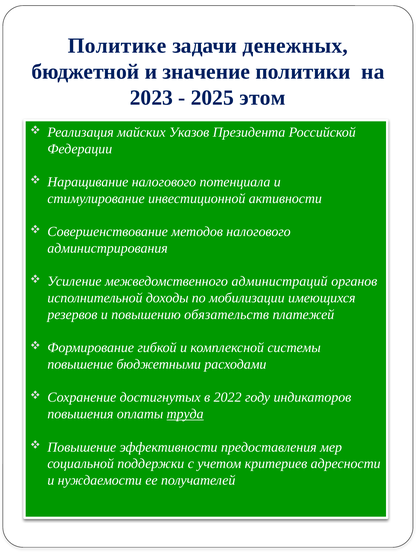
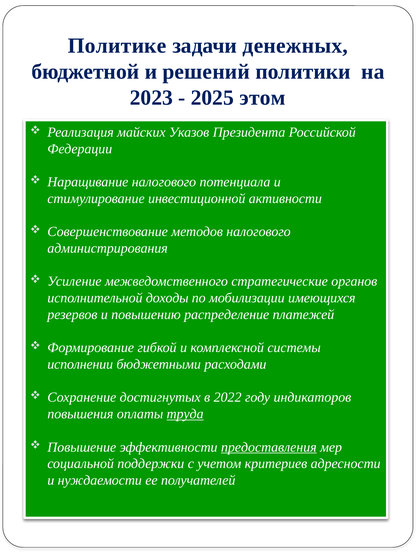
значение: значение -> решений (206, 72)
администраций: администраций -> стратегические (280, 281)
обязательств: обязательств -> распределение (227, 314)
повышение: повышение -> исполнении (80, 364)
предоставления underline: none -> present (269, 447)
